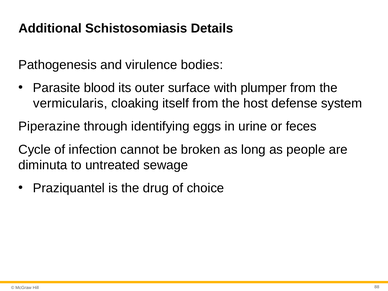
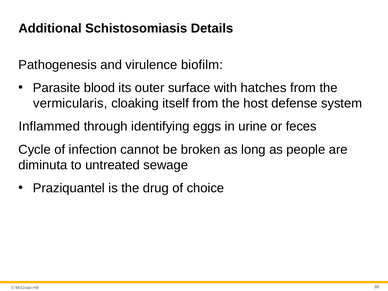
bodies: bodies -> biofilm (202, 65)
plumper: plumper -> hatches (264, 88)
Piperazine: Piperazine -> Inflammed (49, 126)
